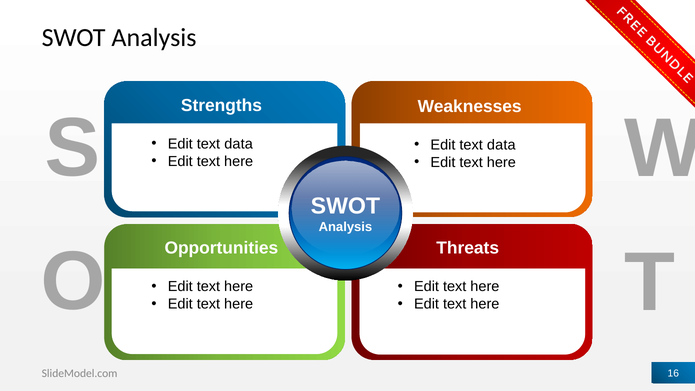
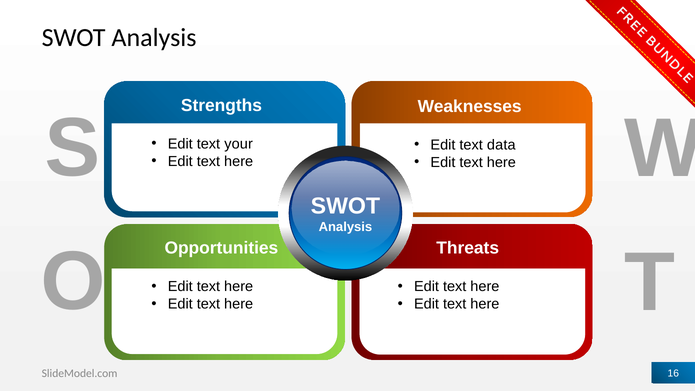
data: data -> your (239, 144)
